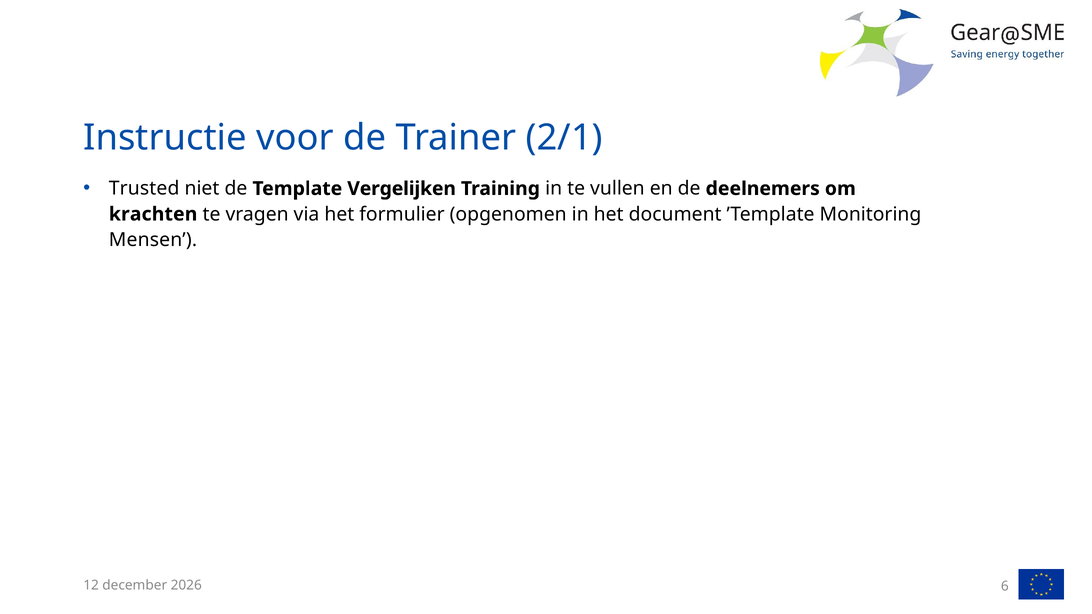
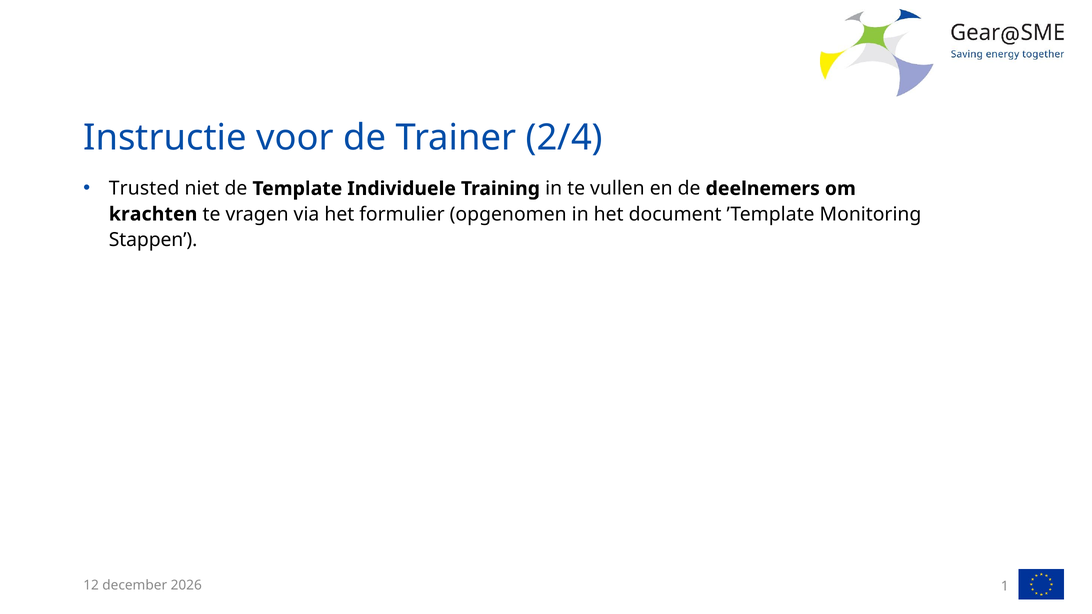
2/1: 2/1 -> 2/4 (564, 138)
Vergelijken: Vergelijken -> Individuele (402, 189)
Mensen: Mensen -> Stappen (153, 240)
6: 6 -> 1 (1005, 586)
